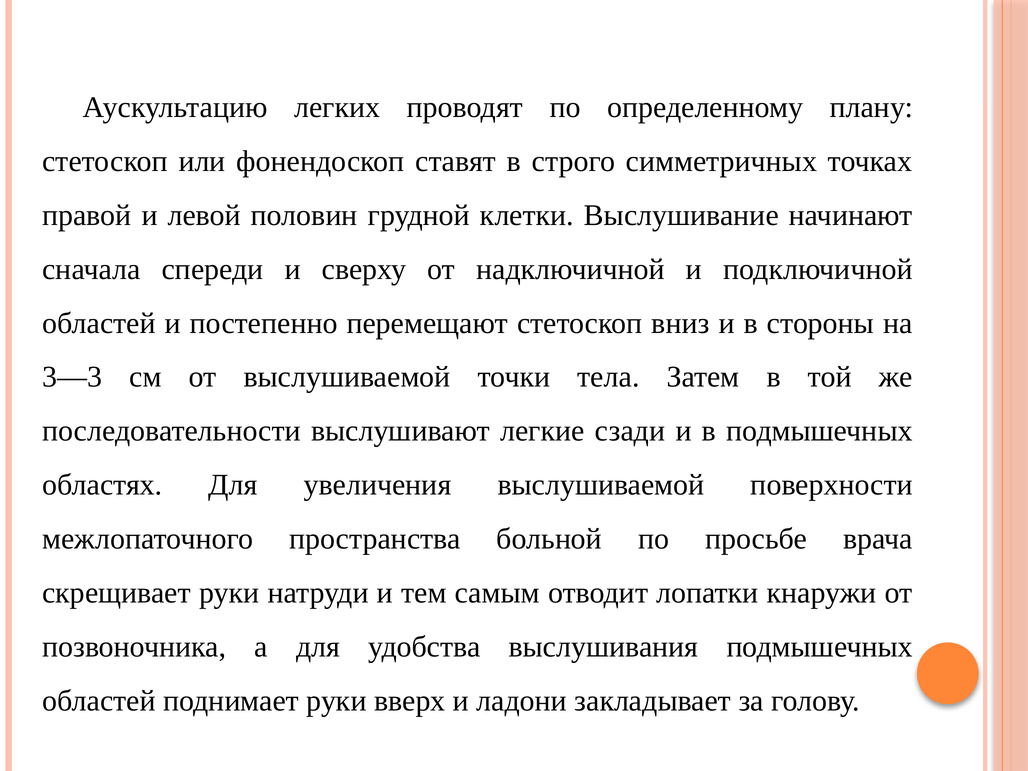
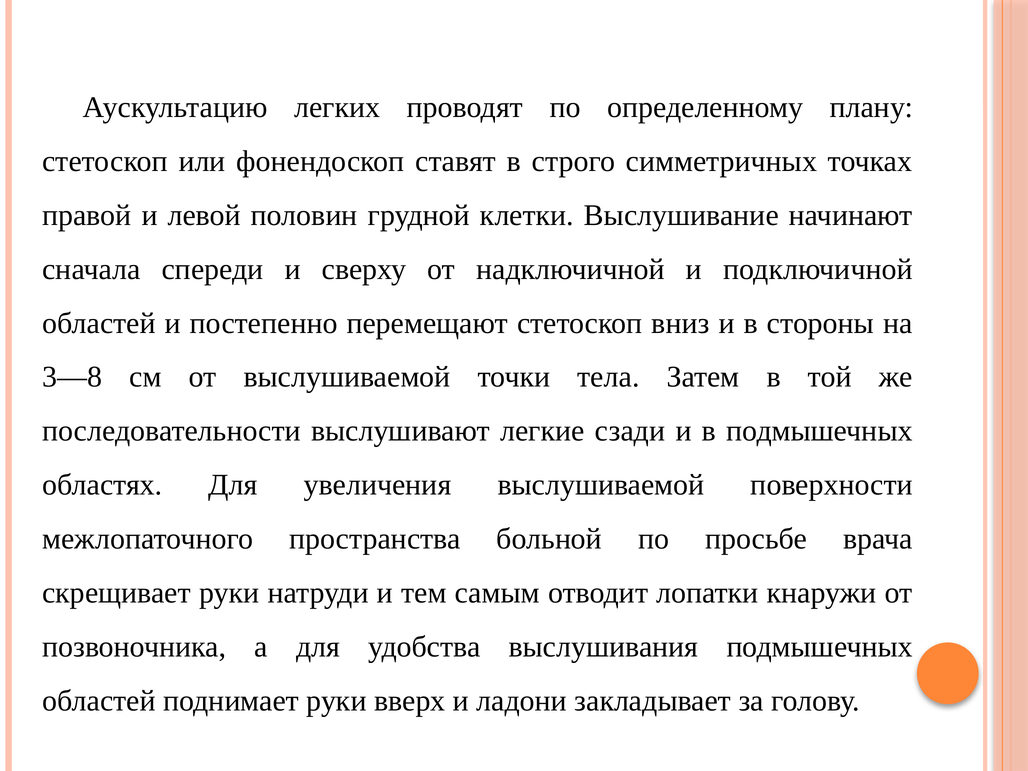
3—3: 3—3 -> 3—8 (72, 377)
